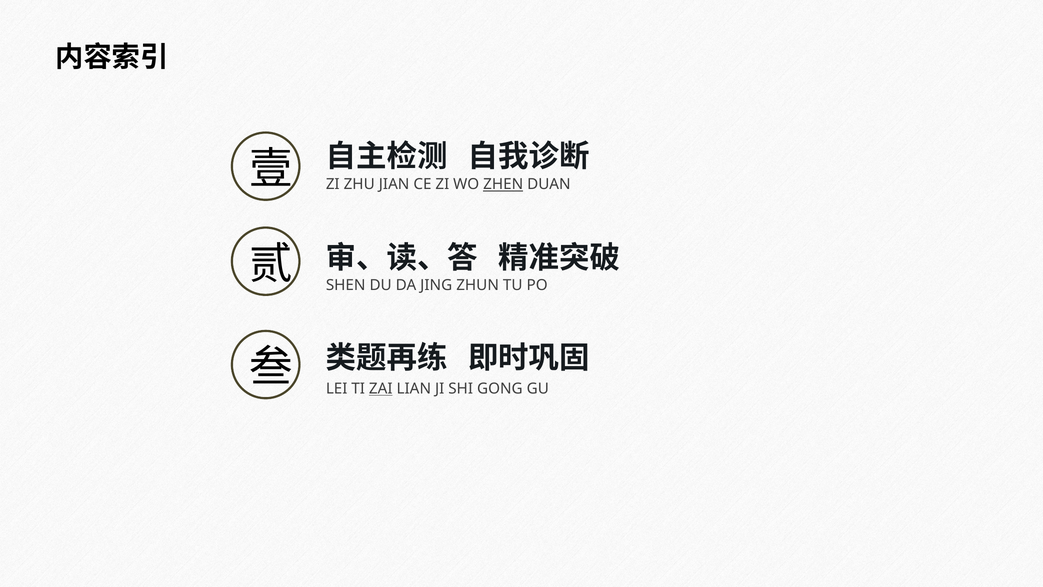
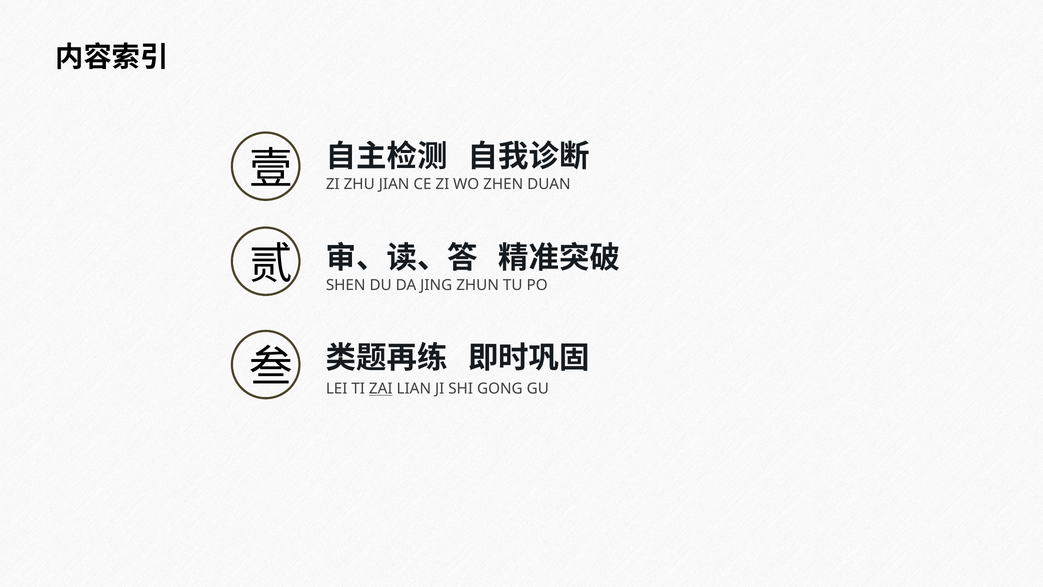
ZHEN underline: present -> none (503, 184)
